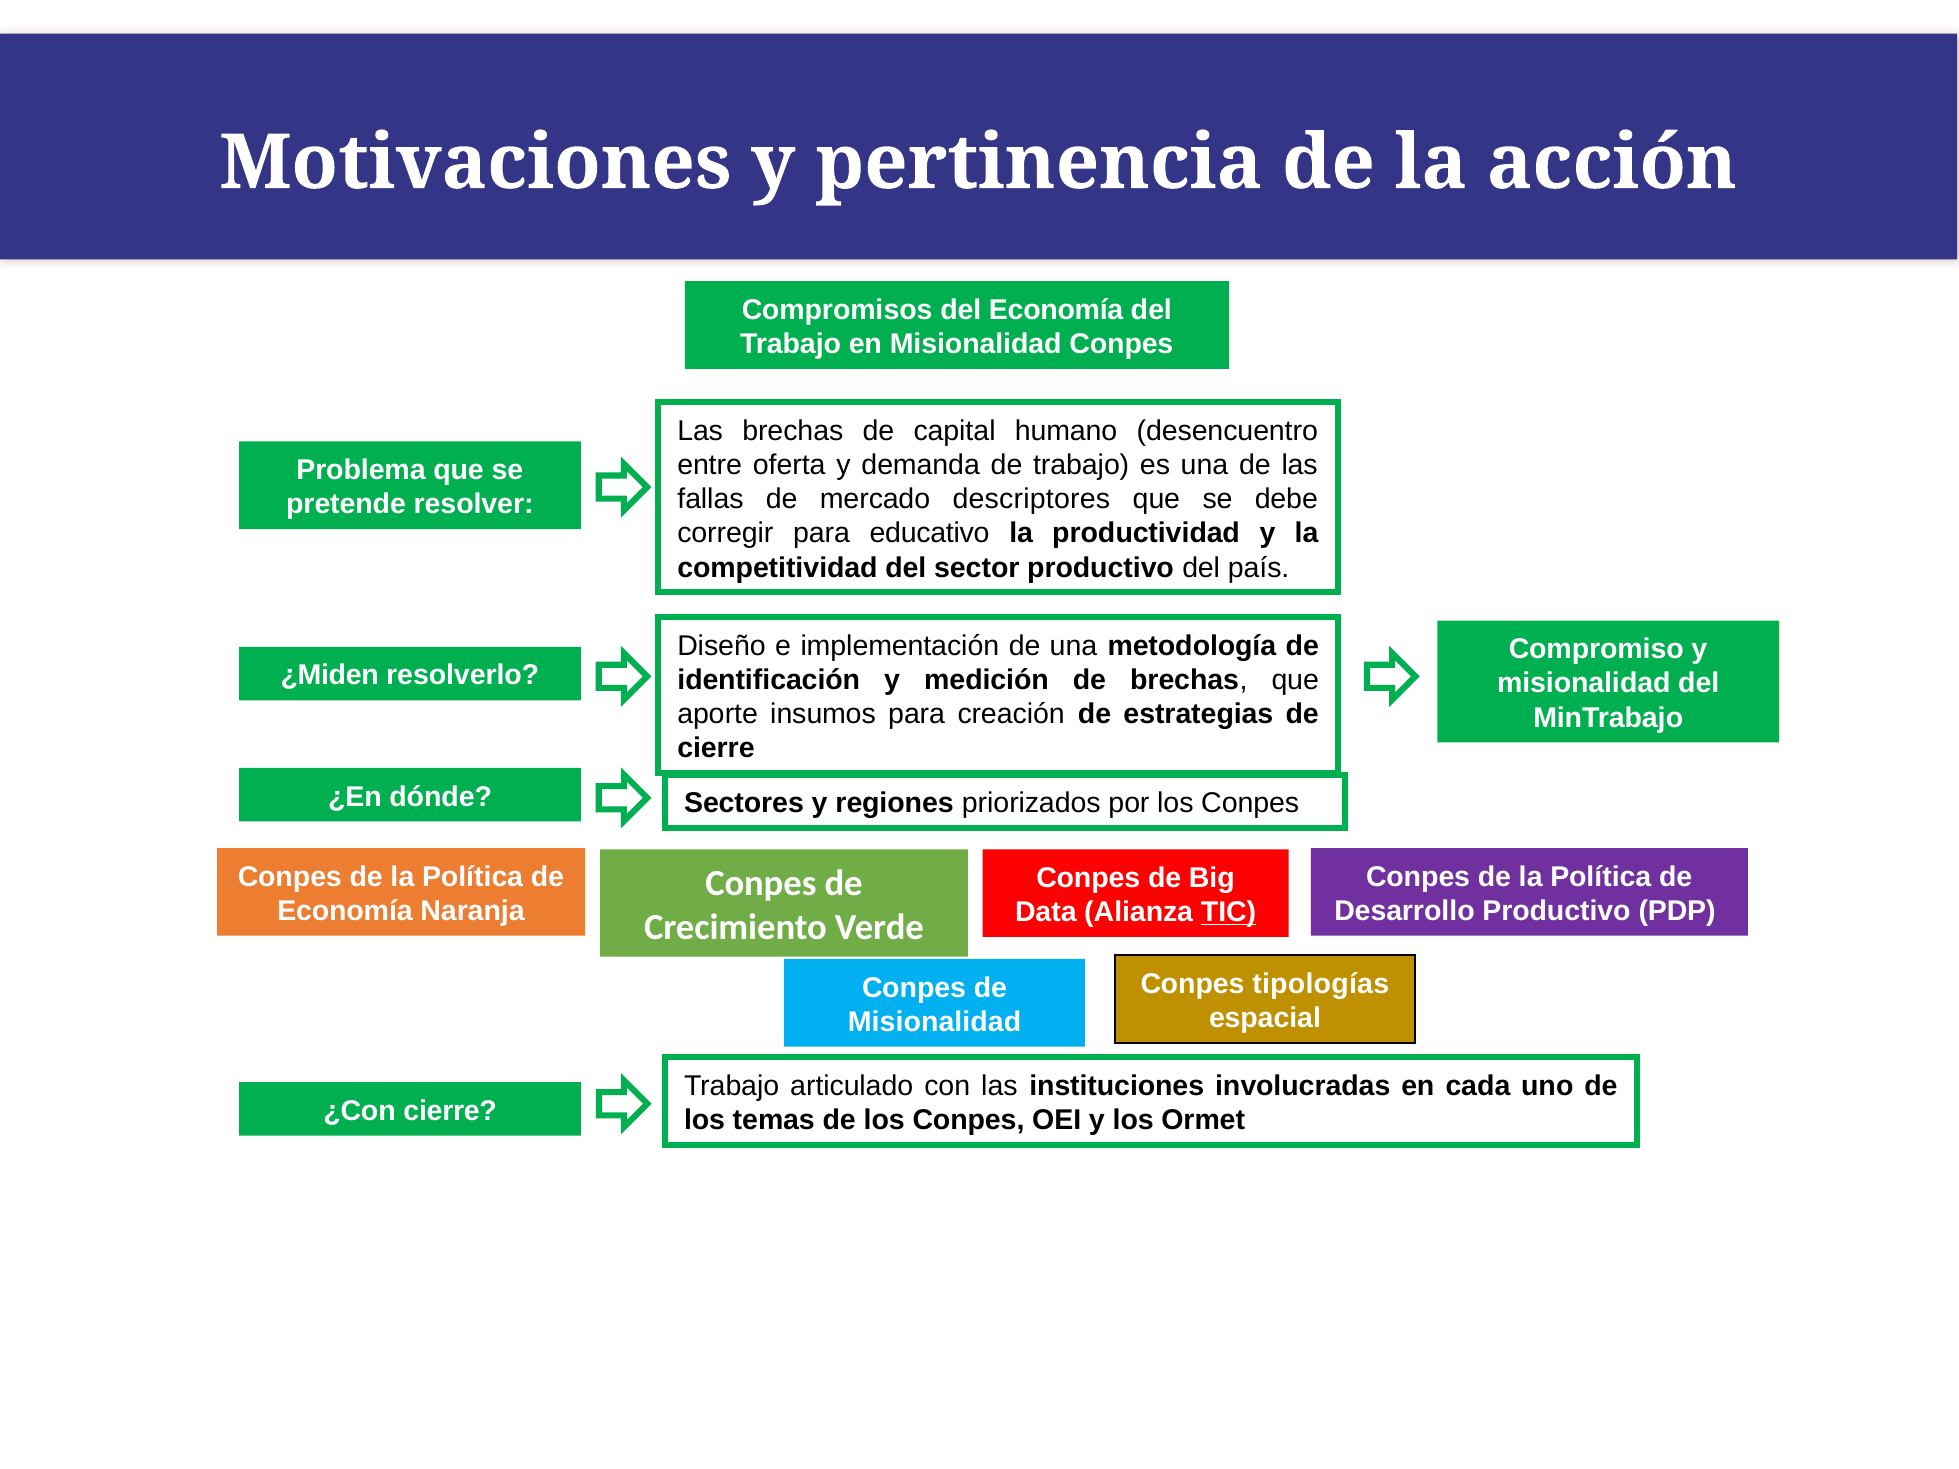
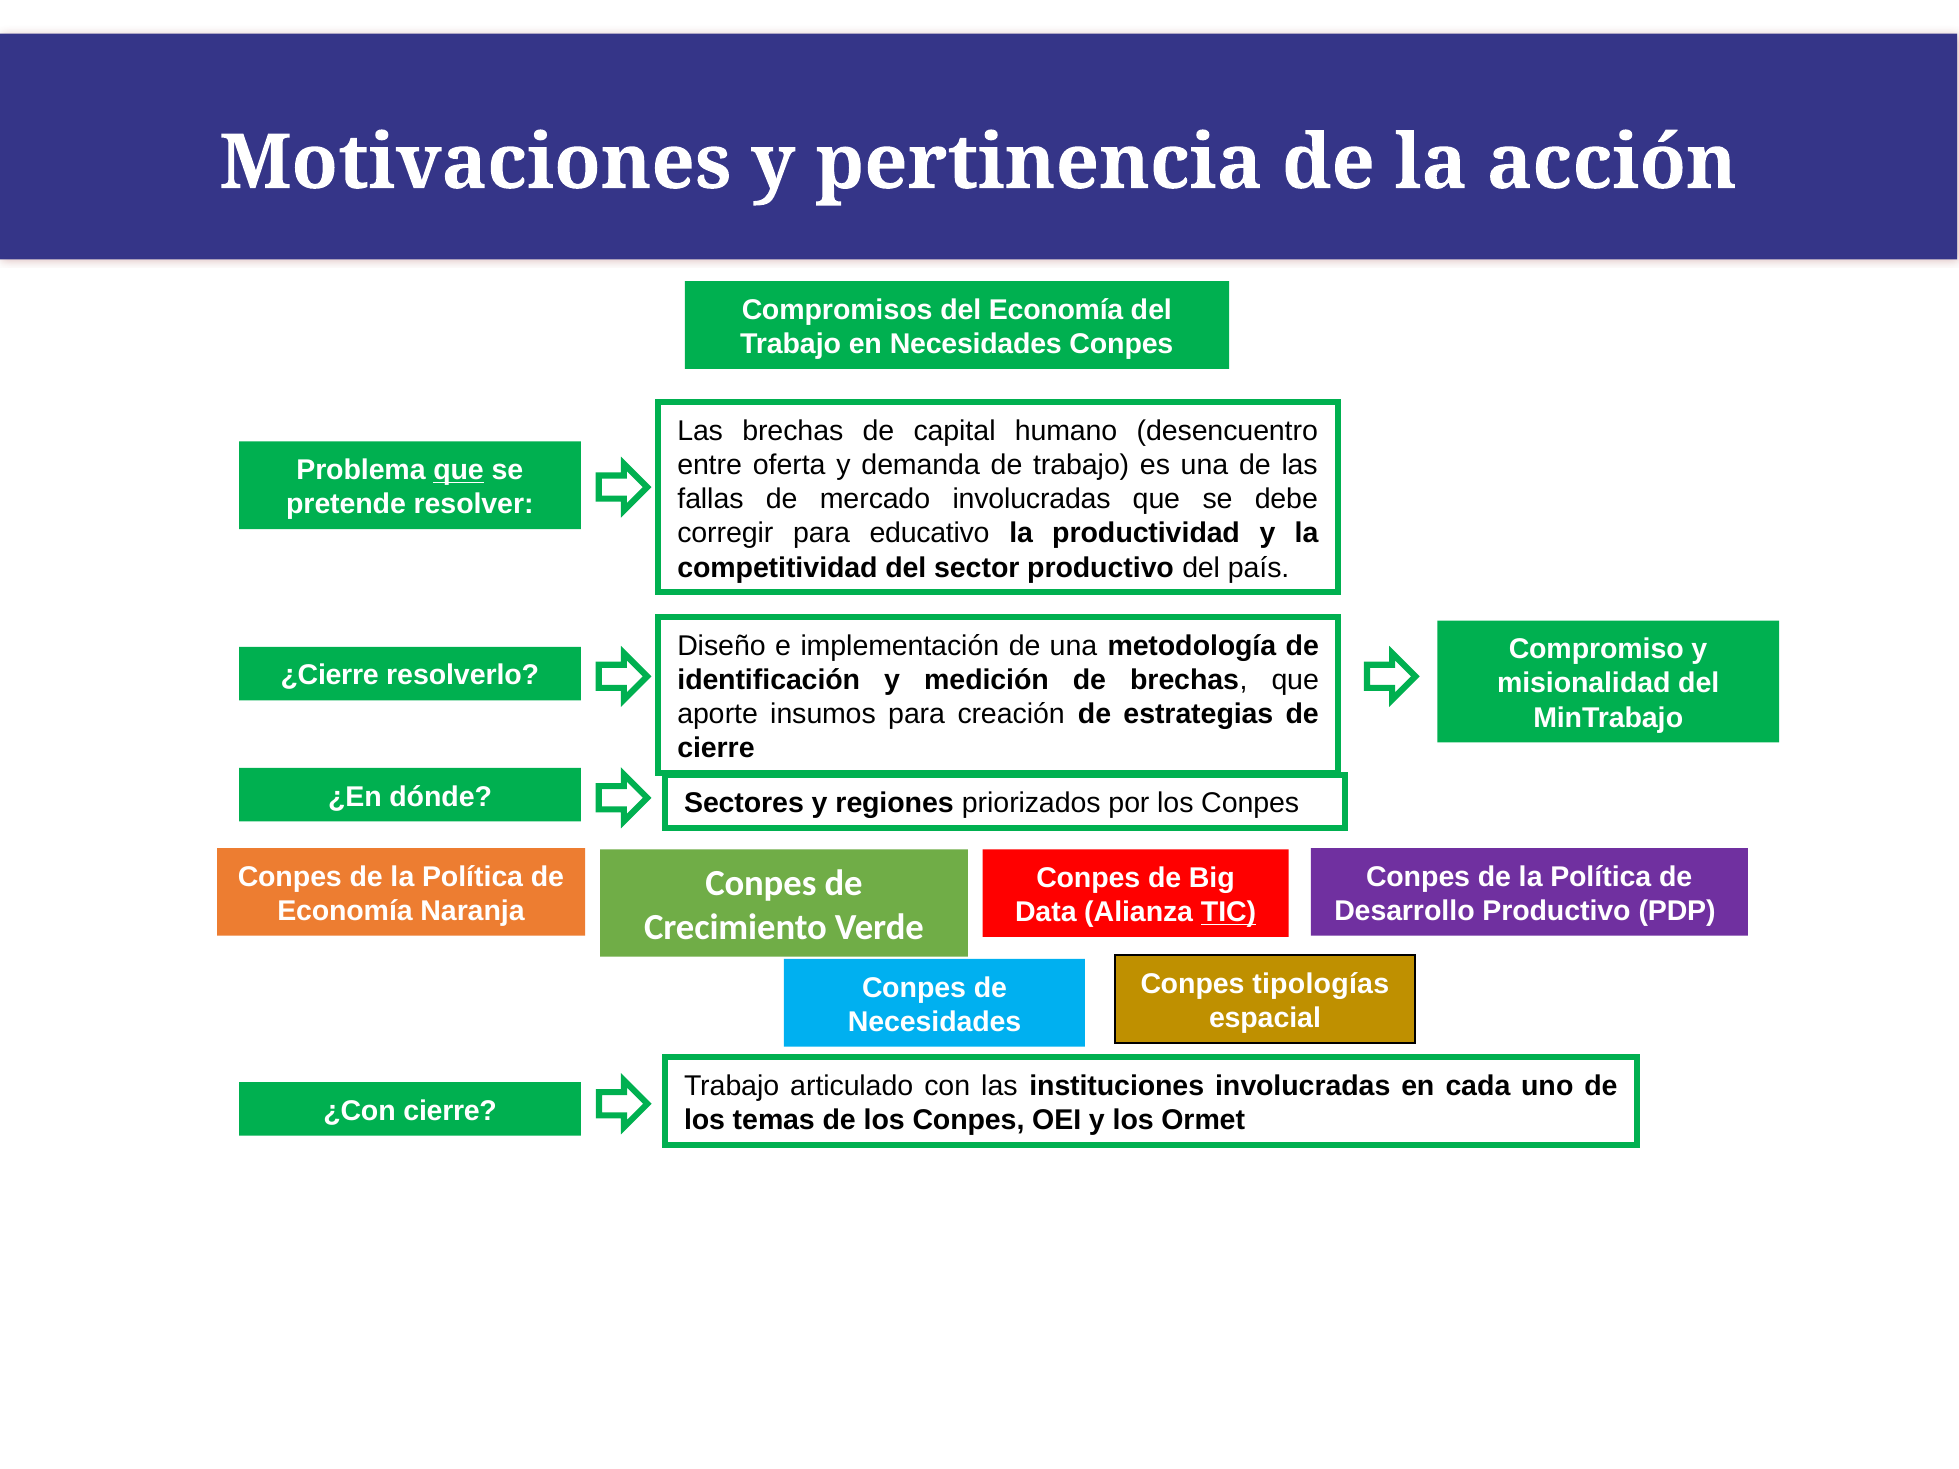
en Misionalidad: Misionalidad -> Necesidades (976, 344)
que underline: none -> present (459, 470)
mercado descriptores: descriptores -> involucradas (1032, 499)
¿Miden: ¿Miden -> ¿Cierre (330, 676)
Misionalidad: Misionalidad -> Necesidades (935, 1022)
